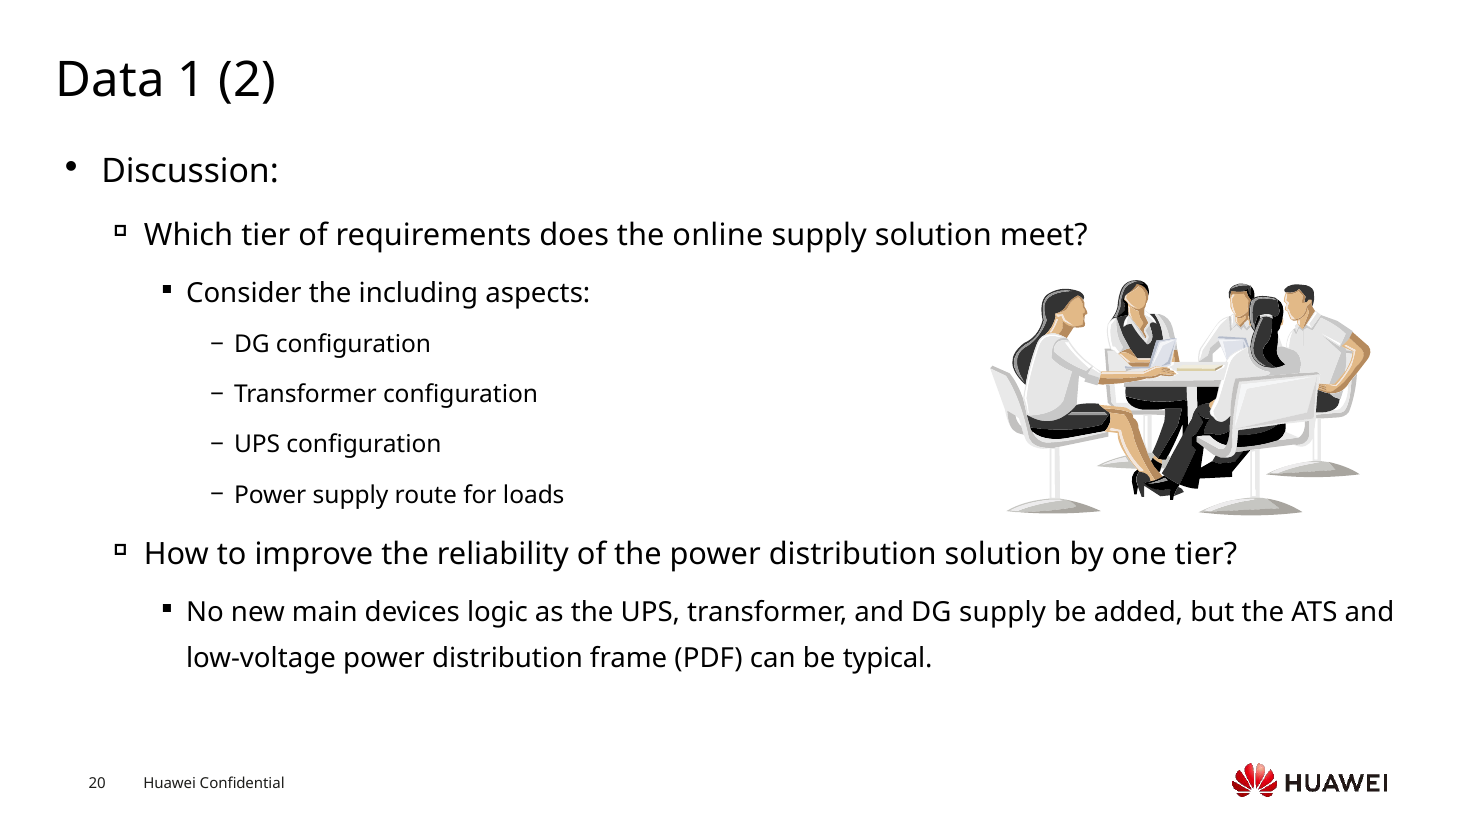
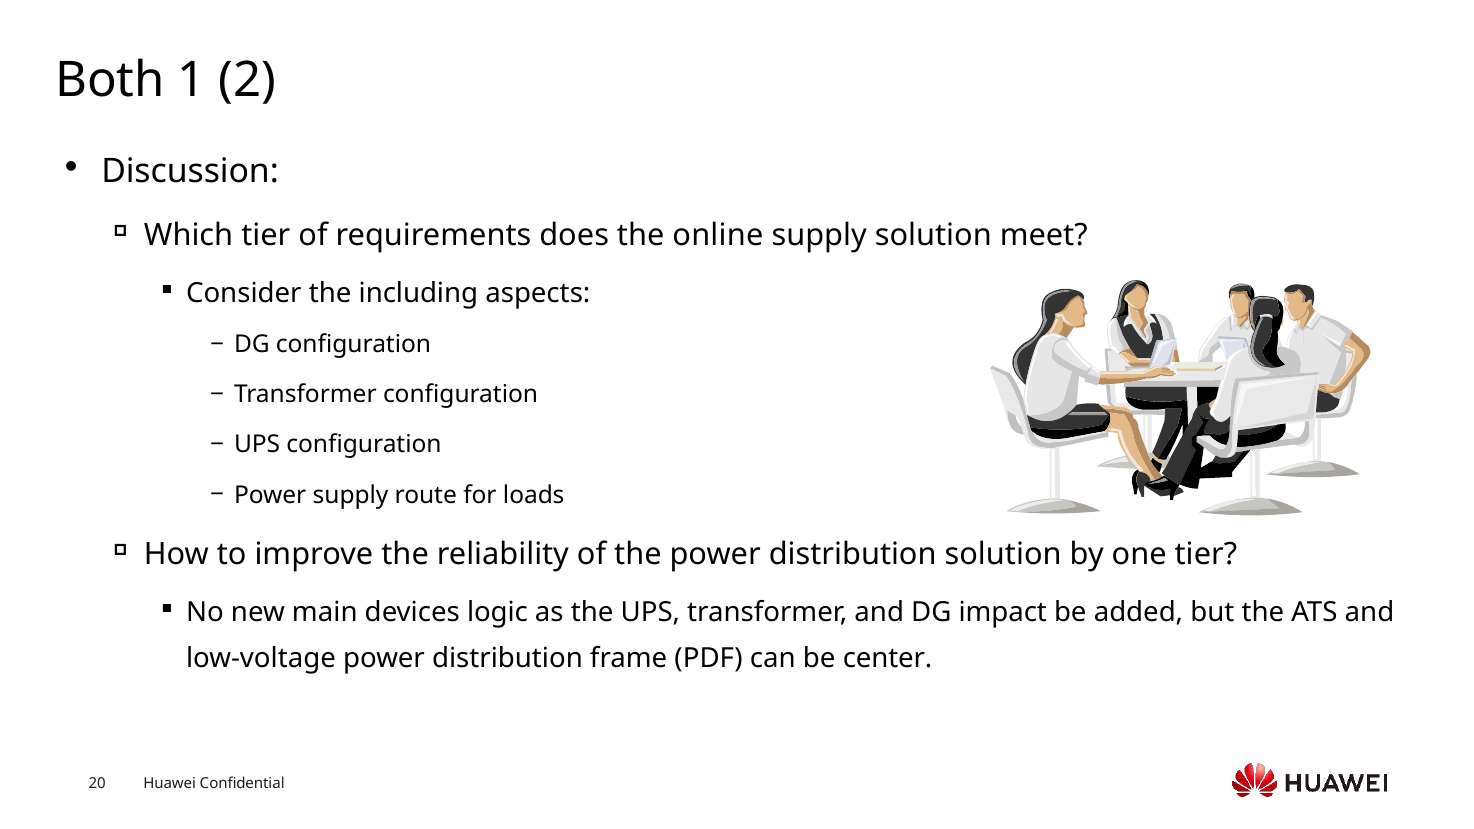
Data: Data -> Both (110, 80)
DG supply: supply -> impact (1003, 612)
typical: typical -> center (888, 659)
